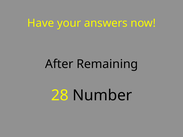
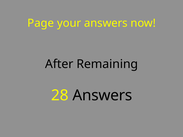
Have: Have -> Page (41, 23)
28 Number: Number -> Answers (102, 95)
